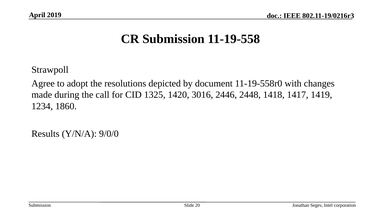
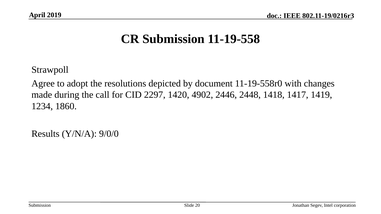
1325: 1325 -> 2297 (155, 95)
3016: 3016 -> 4902 (202, 95)
